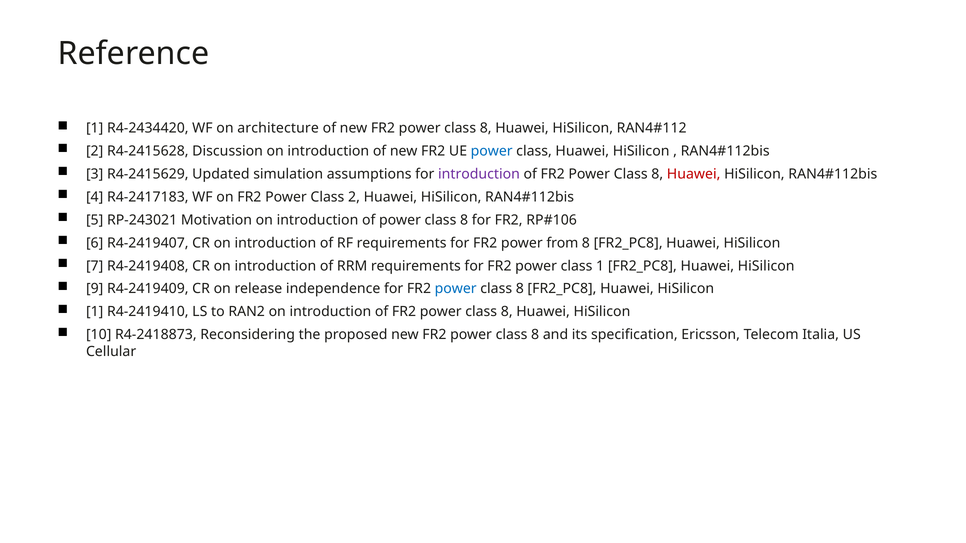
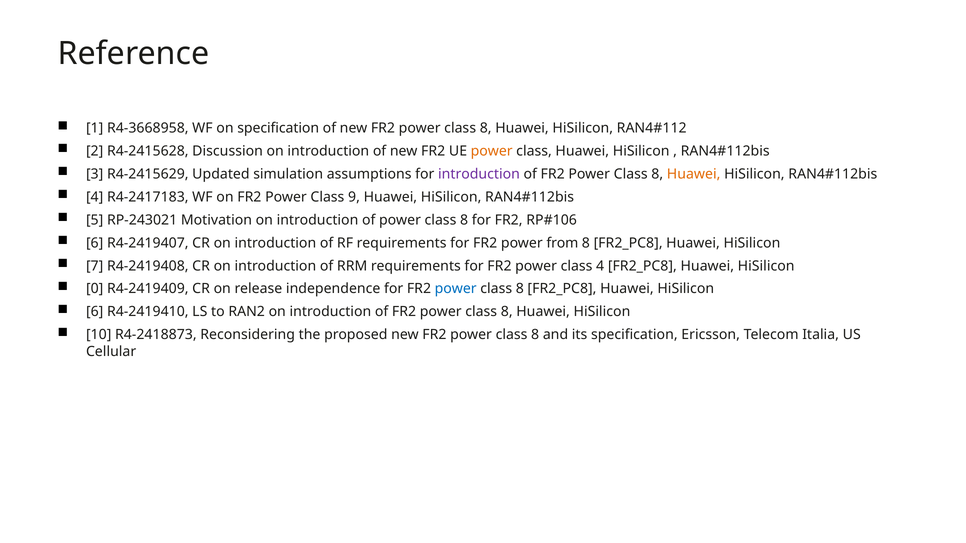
R4-2434420: R4-2434420 -> R4-3668958 (148, 128)
on architecture: architecture -> specification (278, 128)
power colour: blue -> orange (492, 151)
Huawei colour: red -> orange (694, 174)
Class 2: 2 -> 9 (354, 197)
class 1: 1 -> 4 (600, 266)
9: 9 -> 0 (95, 289)
1: 1 -> 6 (95, 312)
